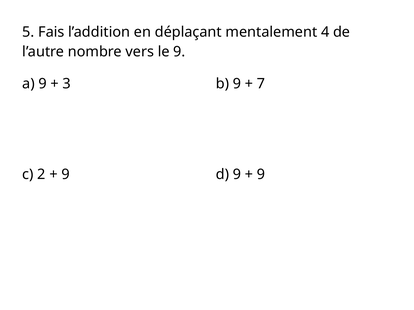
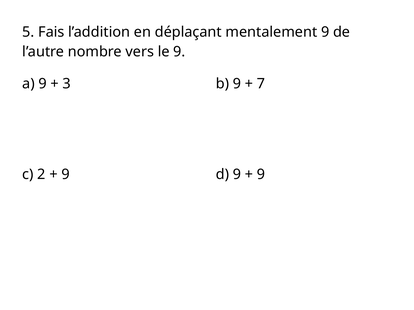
mentalement 4: 4 -> 9 (325, 32)
